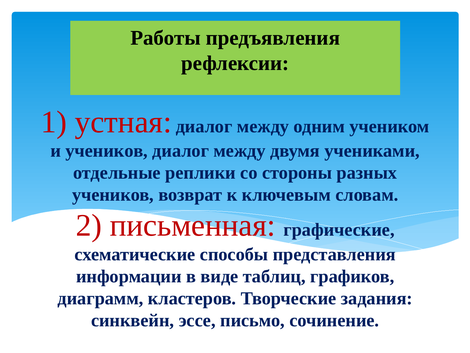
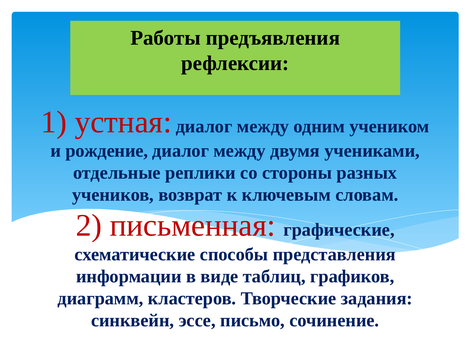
и учеников: учеников -> рождение (107, 151)
